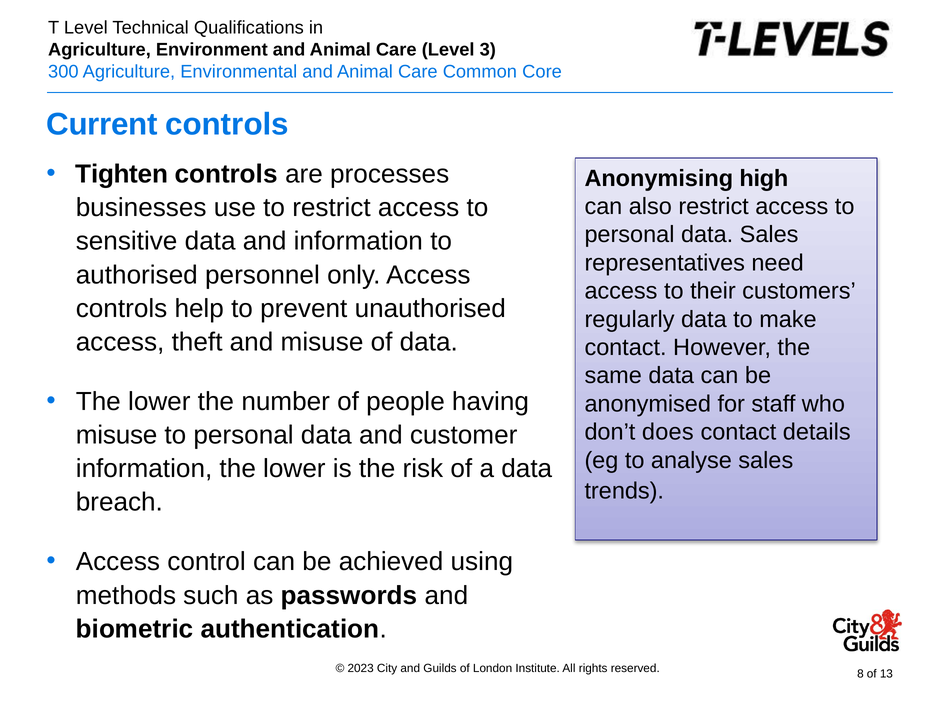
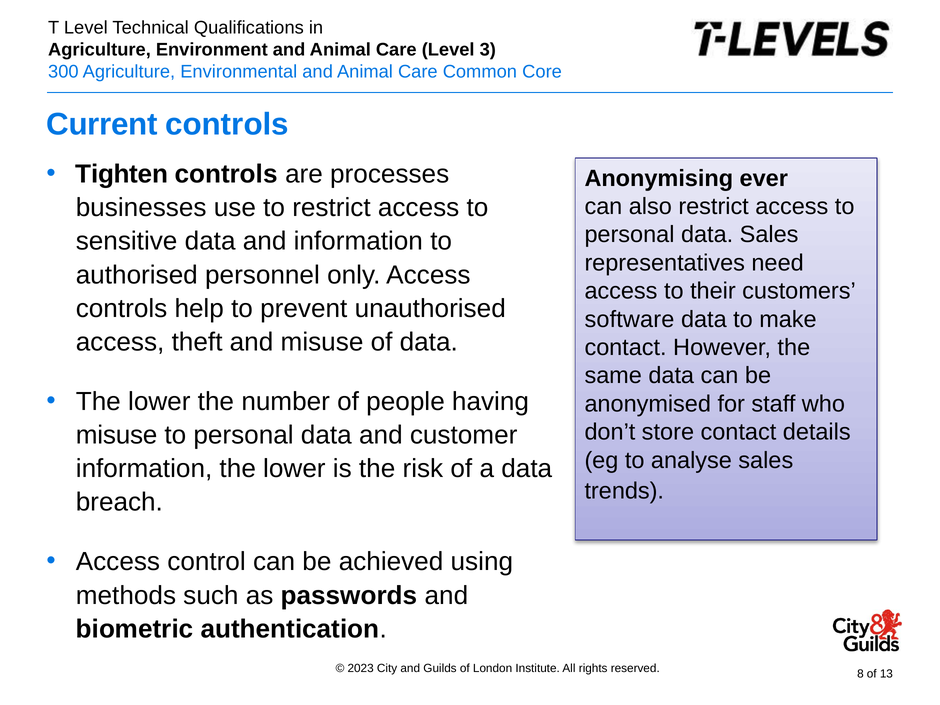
high: high -> ever (764, 178)
regularly: regularly -> software (629, 319)
does: does -> store (668, 432)
